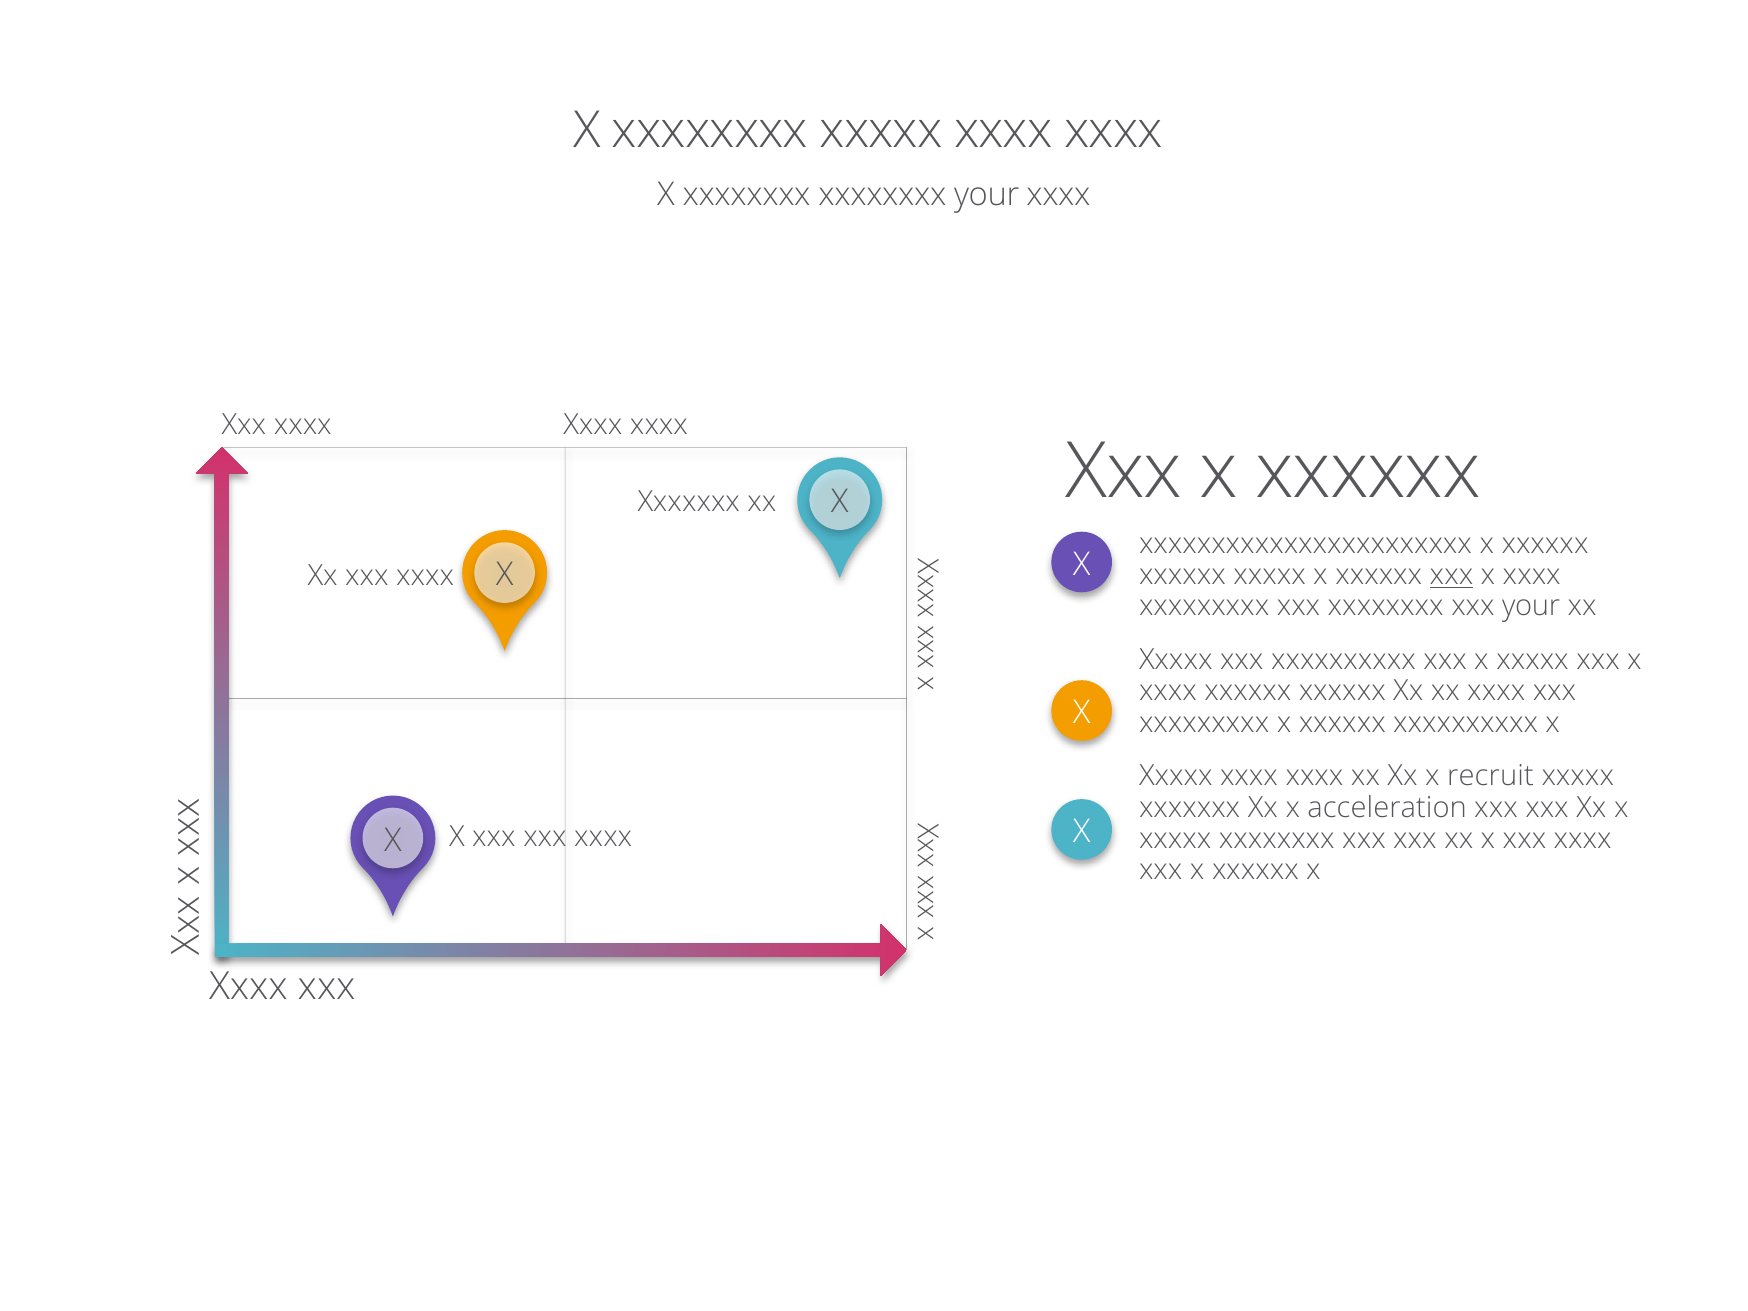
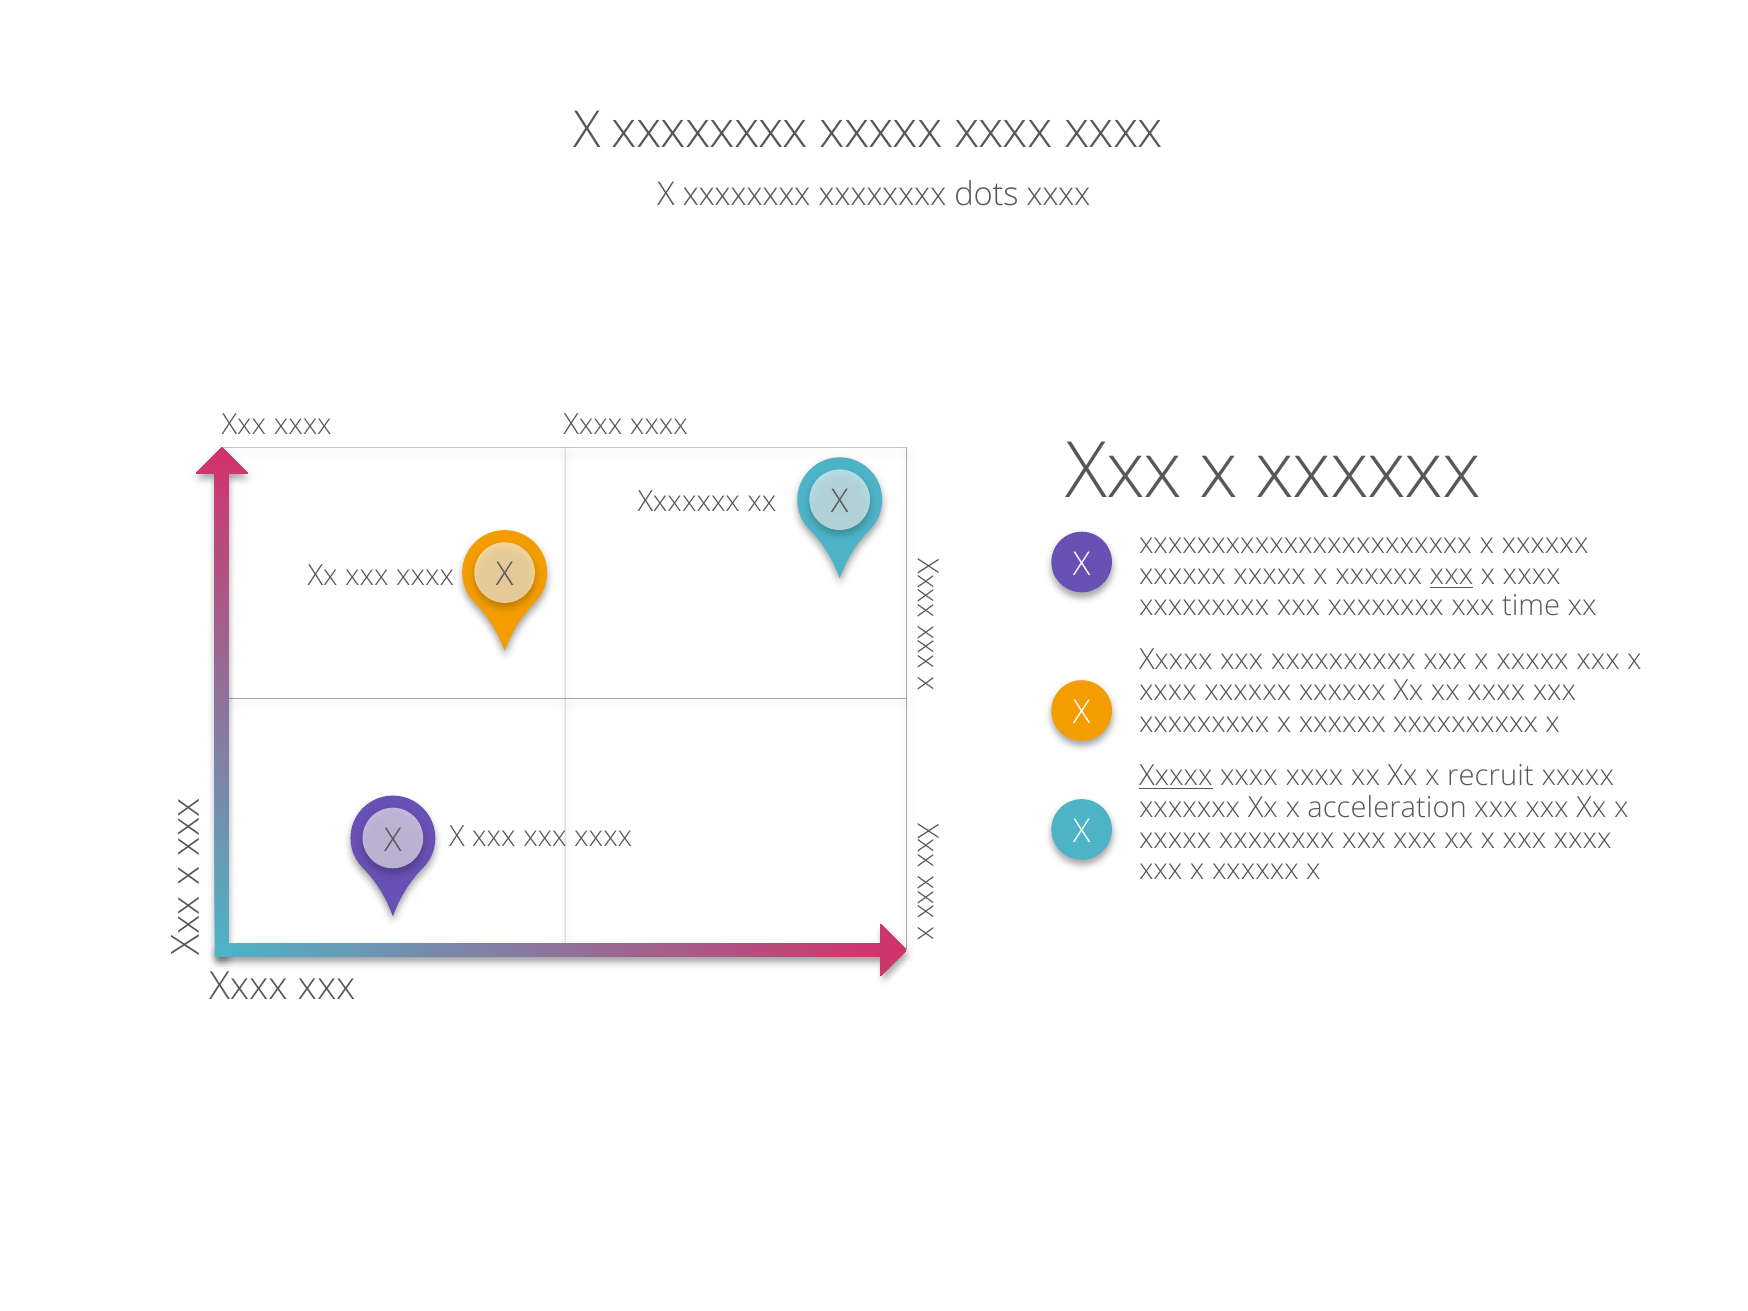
xxxxxxxx your: your -> dots (987, 195)
xxx your: your -> time (1531, 606)
Xxxxx underline: none -> present (1176, 776)
